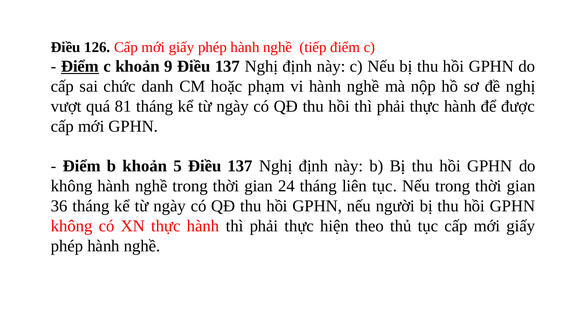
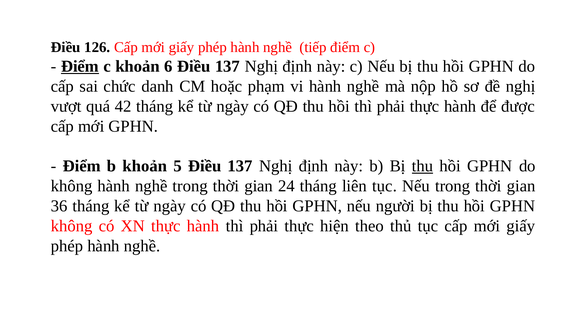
9: 9 -> 6 (168, 66)
81: 81 -> 42 (123, 106)
thu underline: none -> present (422, 166)
